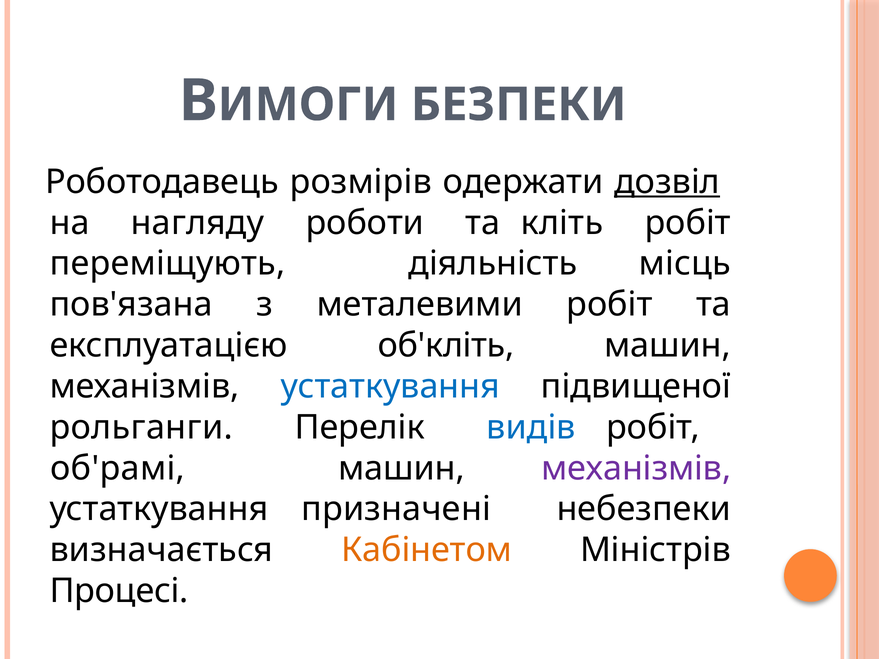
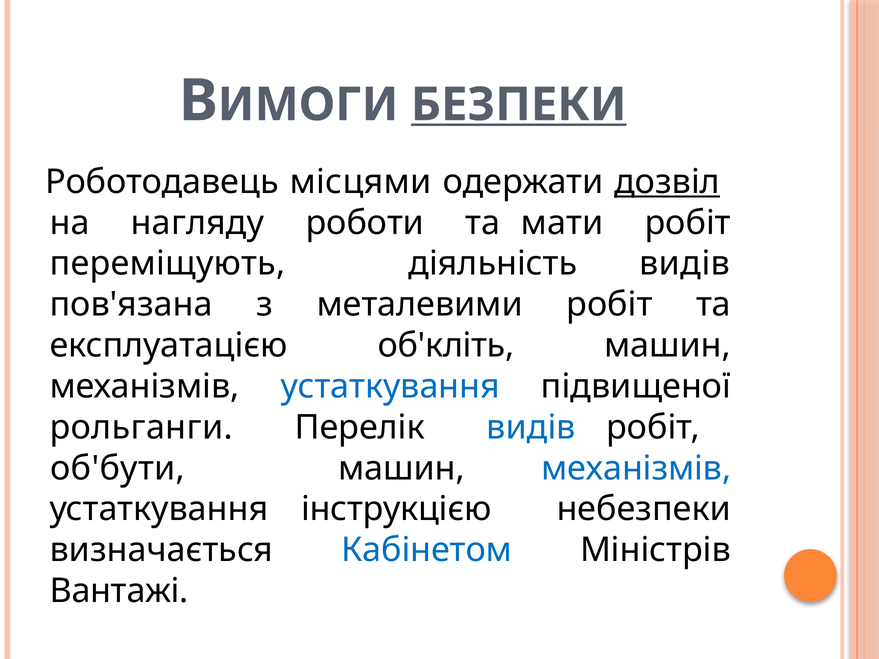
БЕЗПЕКИ underline: none -> present (519, 105)
розмірів: розмірів -> місцями (361, 182)
кліть: кліть -> мати (562, 223)
діяльність місць: місць -> видів (685, 264)
об'рамі: об'рамі -> об'бути (118, 468)
механізмів colour: purple -> blue (636, 468)
призначені: призначені -> інструкцією (396, 509)
Кабінетом colour: orange -> blue (427, 550)
Процесі: Процесі -> Вантажі (119, 591)
